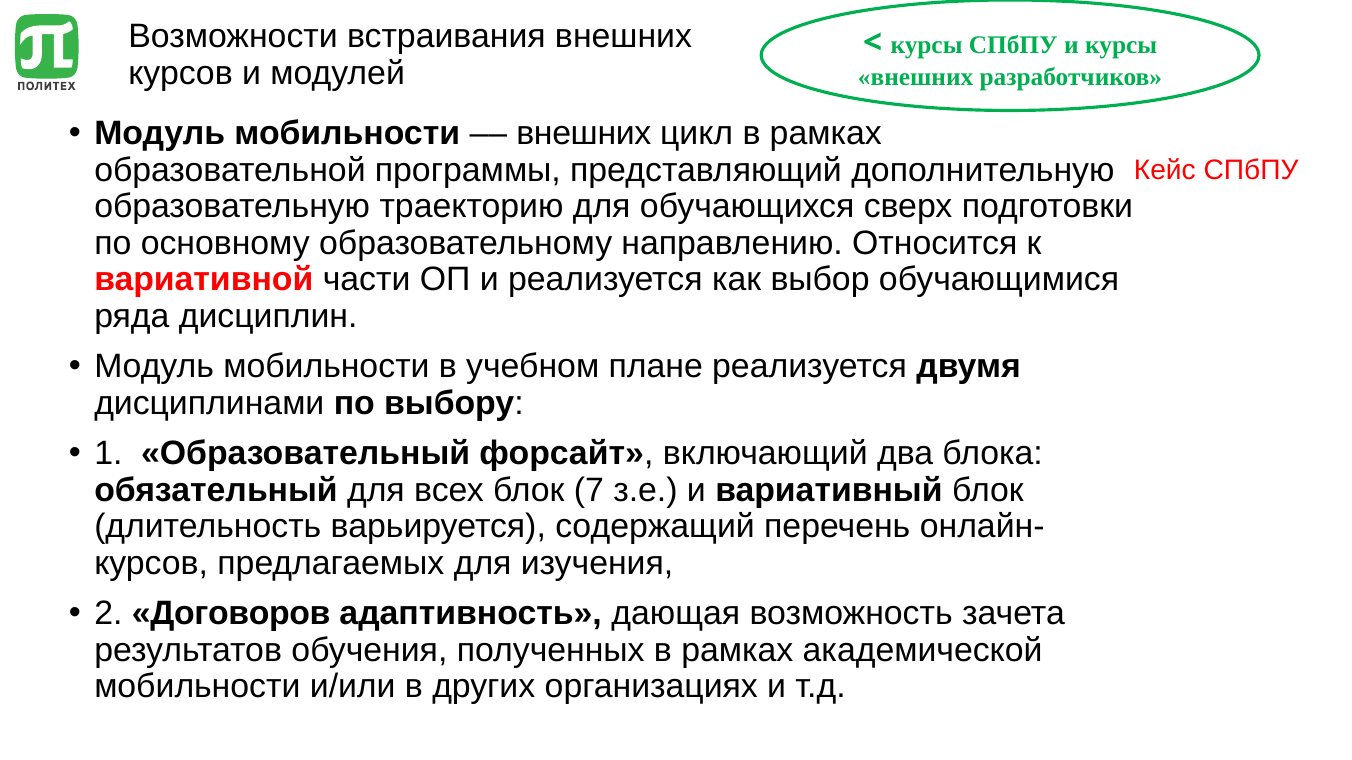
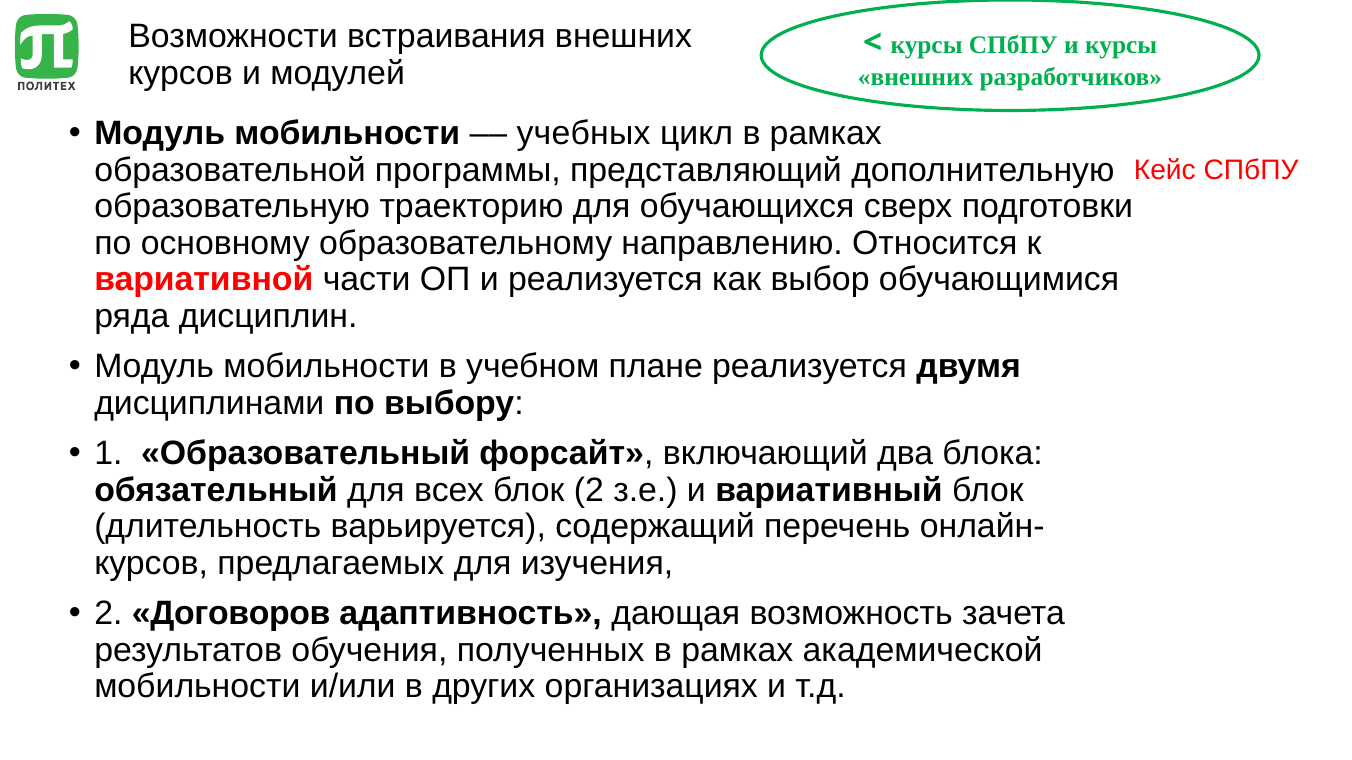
внешних: внешних -> учебных (584, 134)
блок 7: 7 -> 2 (589, 490)
